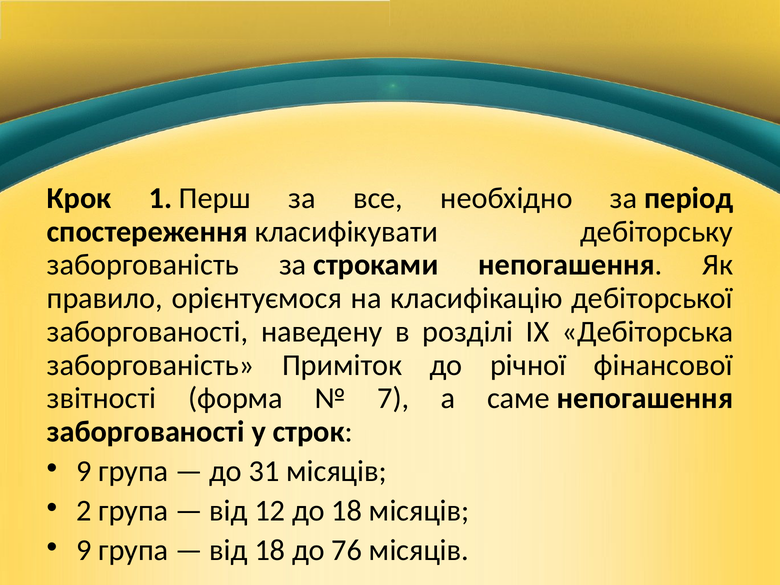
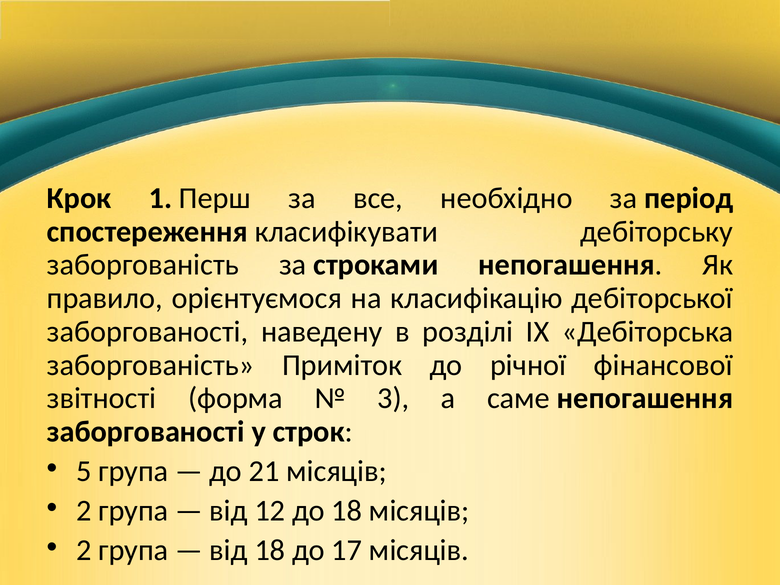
7: 7 -> 3 (393, 398)
9: 9 -> 5 (84, 471)
31: 31 -> 21 (264, 471)
9: 9 -> 2 (84, 550)
76: 76 -> 17 (347, 550)
